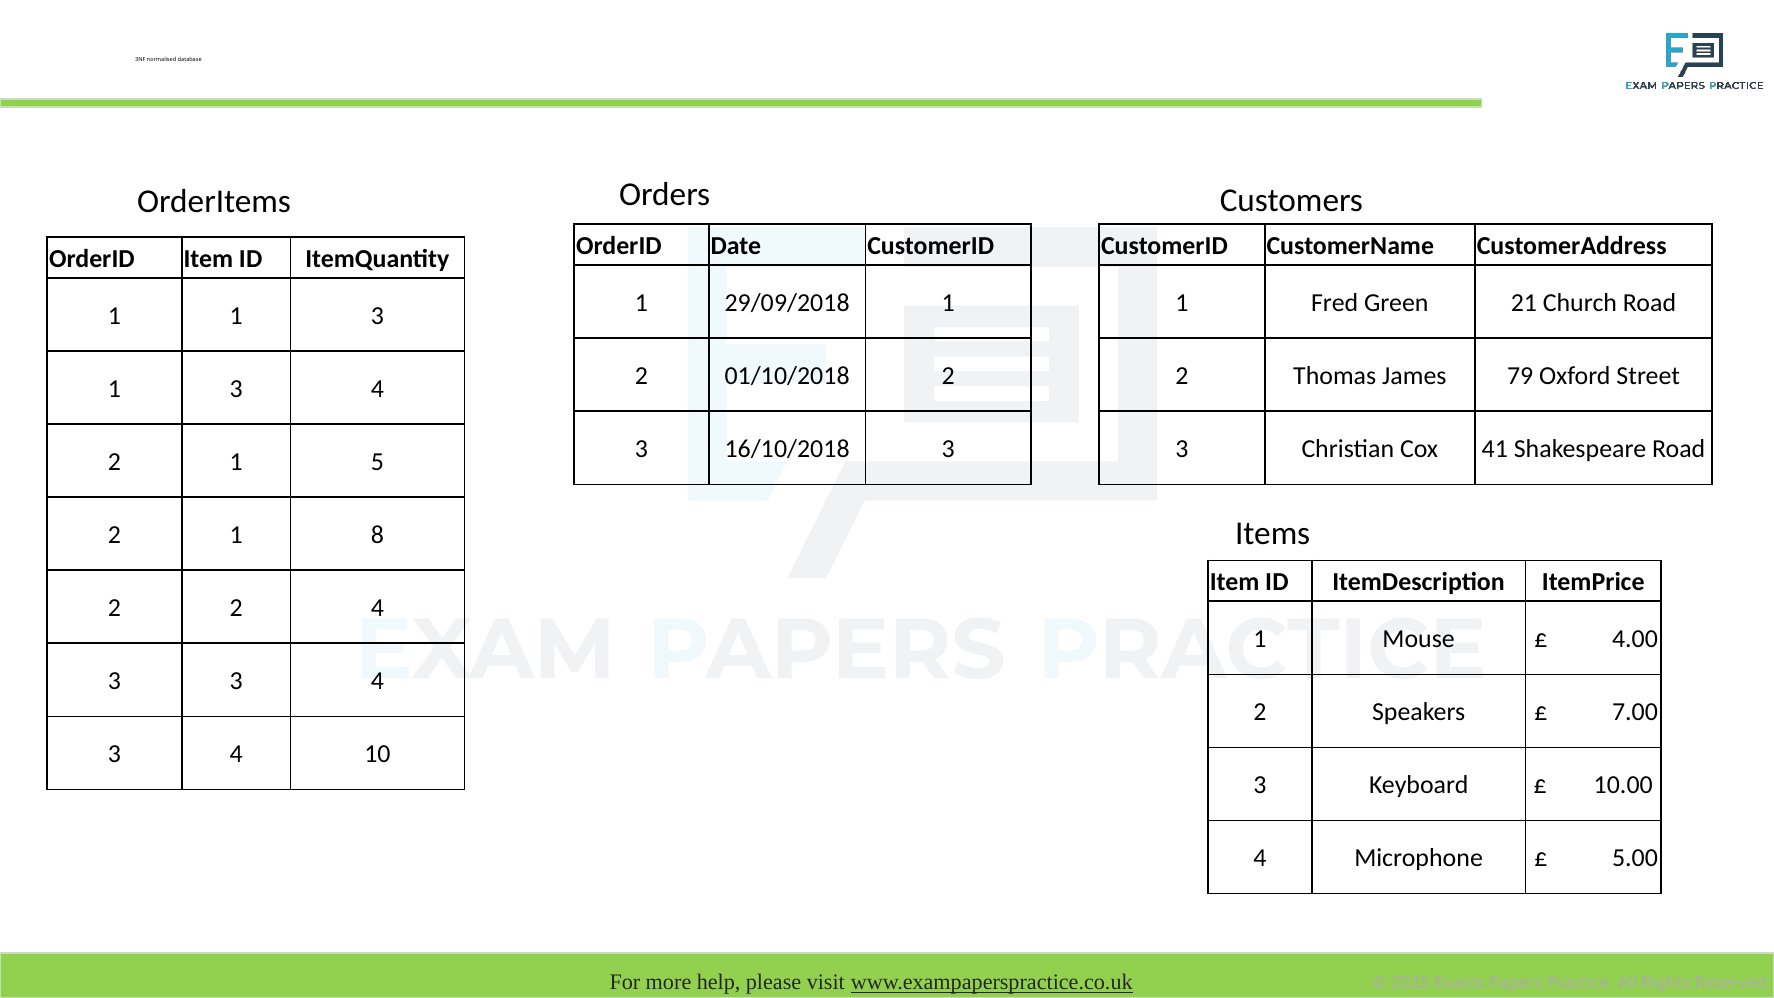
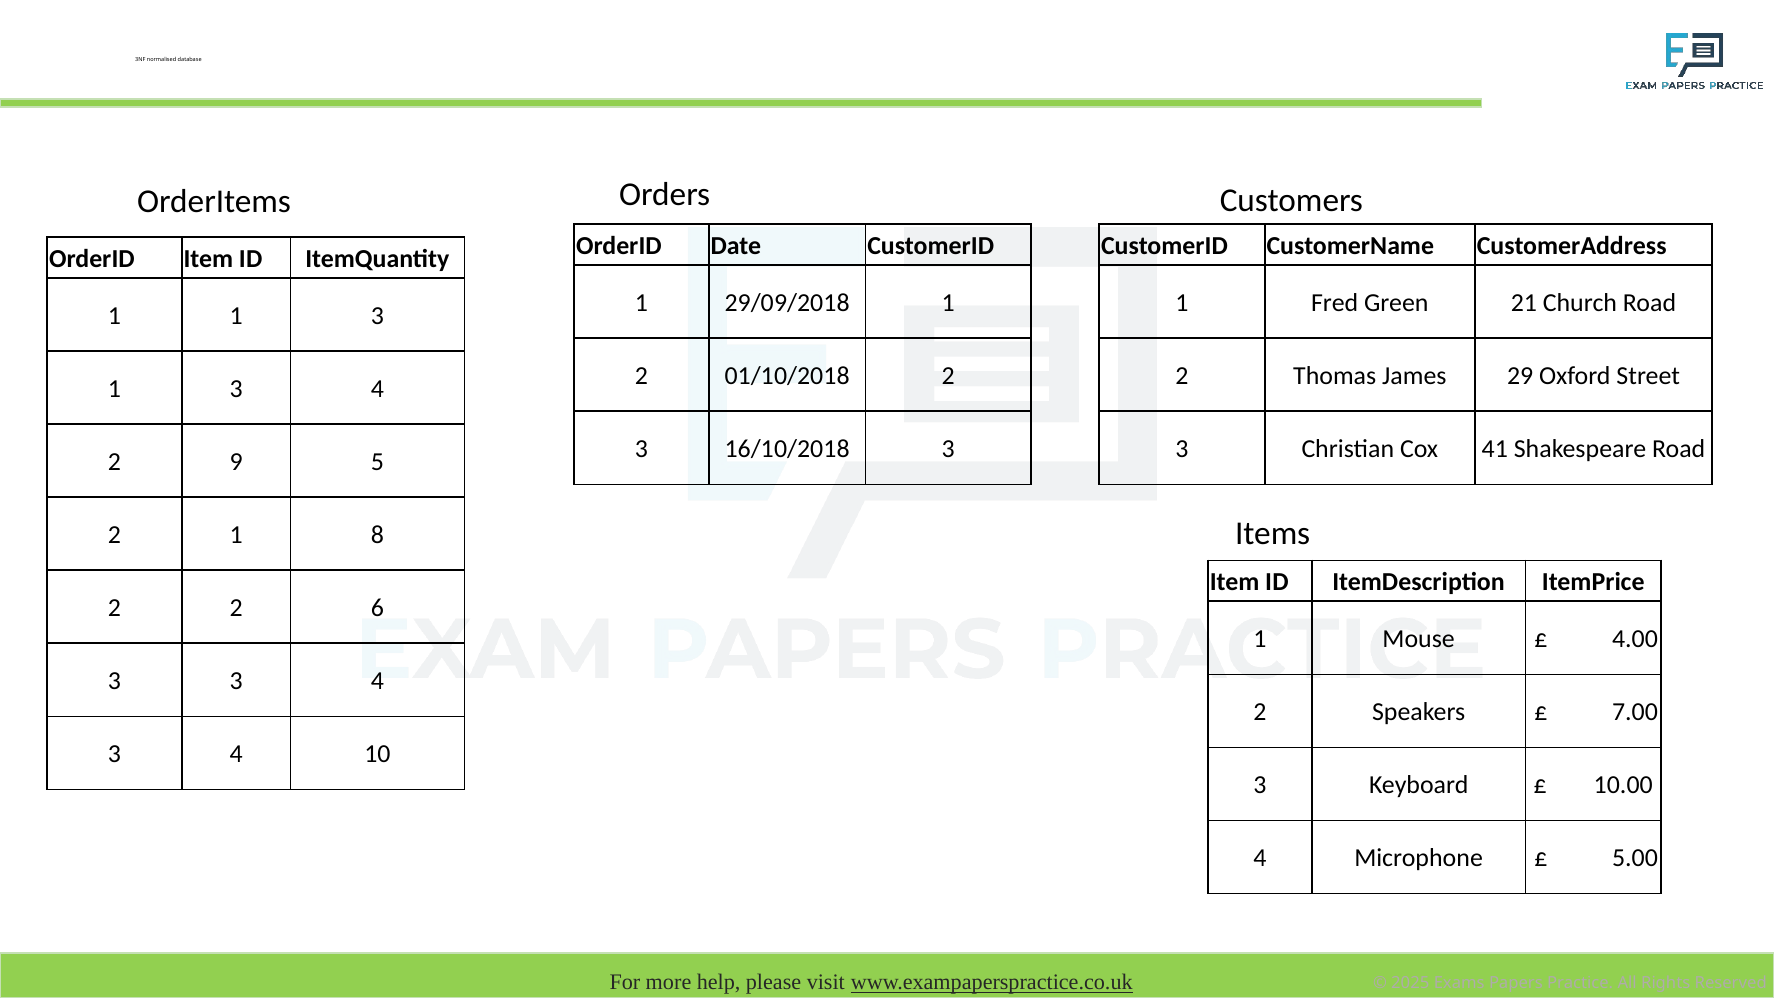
79: 79 -> 29 (1520, 376)
1: 1 -> 9 (236, 462)
2 4: 4 -> 6 (377, 608)
